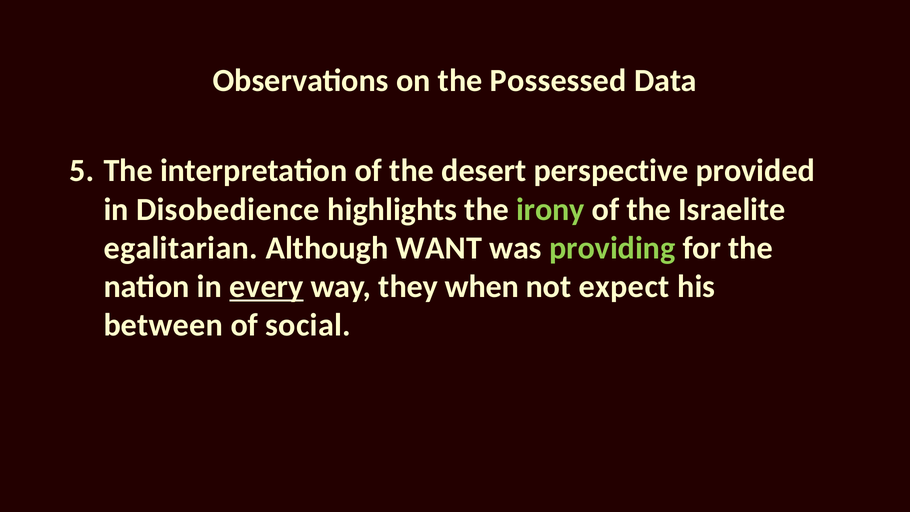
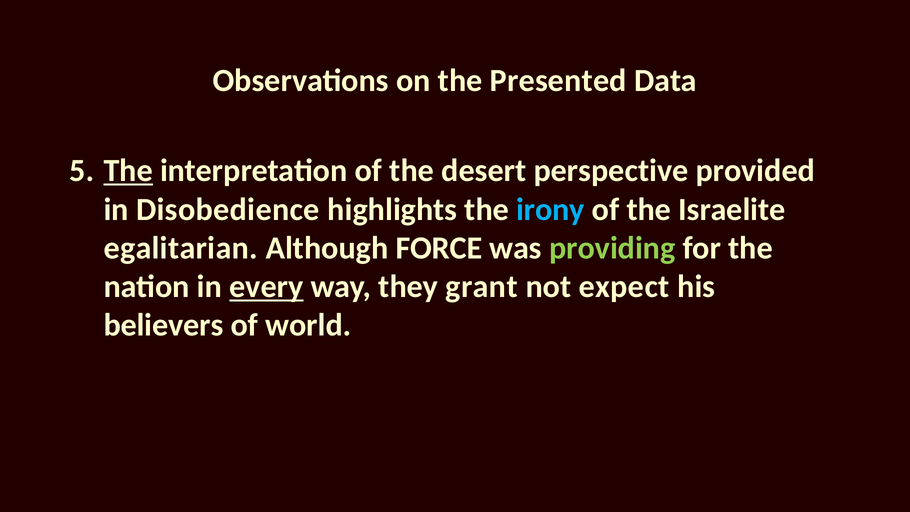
Possessed: Possessed -> Presented (558, 81)
The underline: none -> present (128, 171)
irony colour: light green -> light blue (550, 209)
WANT: WANT -> FORCE (439, 248)
when: when -> grant (482, 287)
between: between -> believers (163, 325)
social: social -> world (308, 325)
